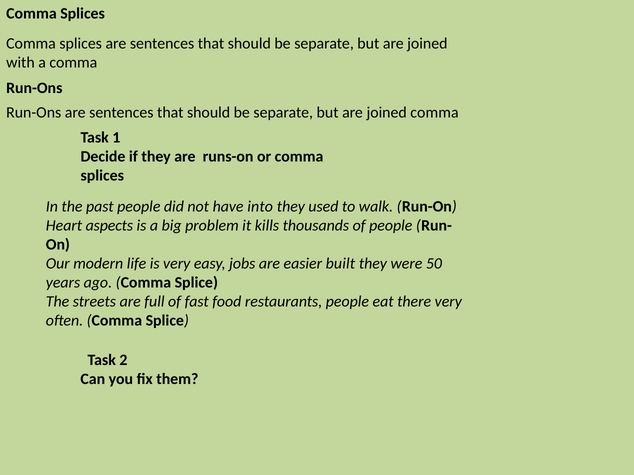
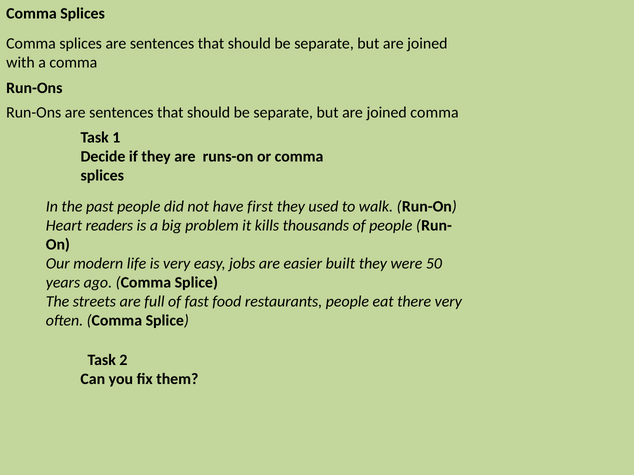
into: into -> first (260, 207)
aspects: aspects -> readers (109, 226)
